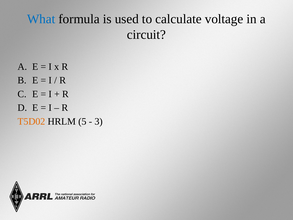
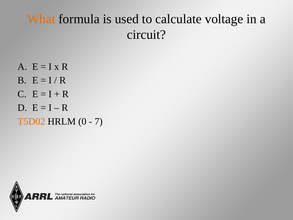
What colour: blue -> orange (41, 19)
5: 5 -> 0 (82, 121)
3: 3 -> 7 (99, 121)
